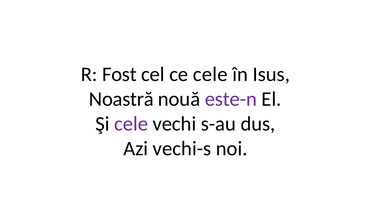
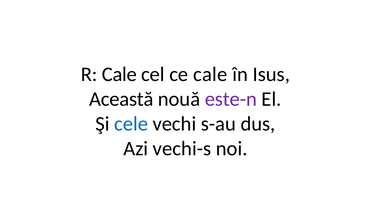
R Fost: Fost -> Cale (119, 74)
ce cele: cele -> cale (210, 74)
Noastră: Noastră -> Această (121, 99)
cele colour: purple -> blue (131, 124)
